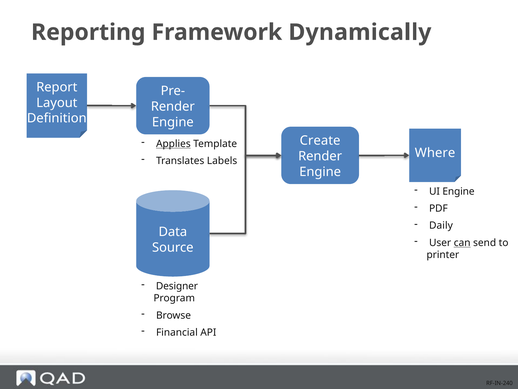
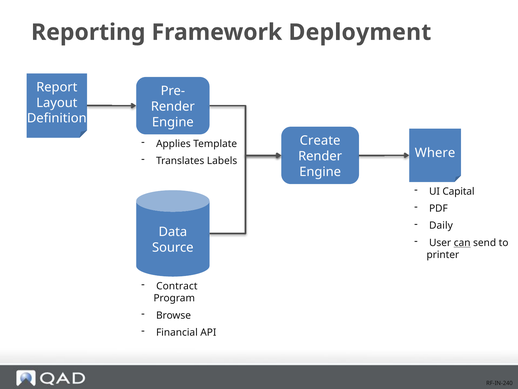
Dynamically: Dynamically -> Deployment (360, 32)
Applies underline: present -> none (173, 144)
UI Engine: Engine -> Capital (459, 191)
Designer: Designer -> Contract (177, 286)
